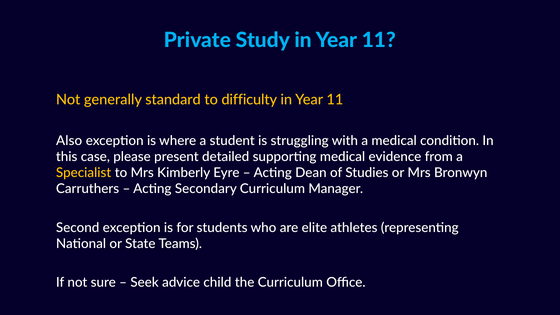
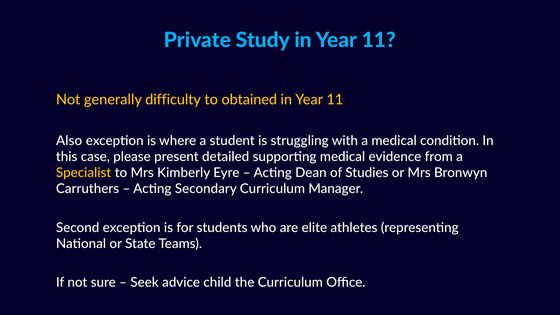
standard: standard -> difficulty (173, 100)
difficulty: difficulty -> obtained (249, 100)
